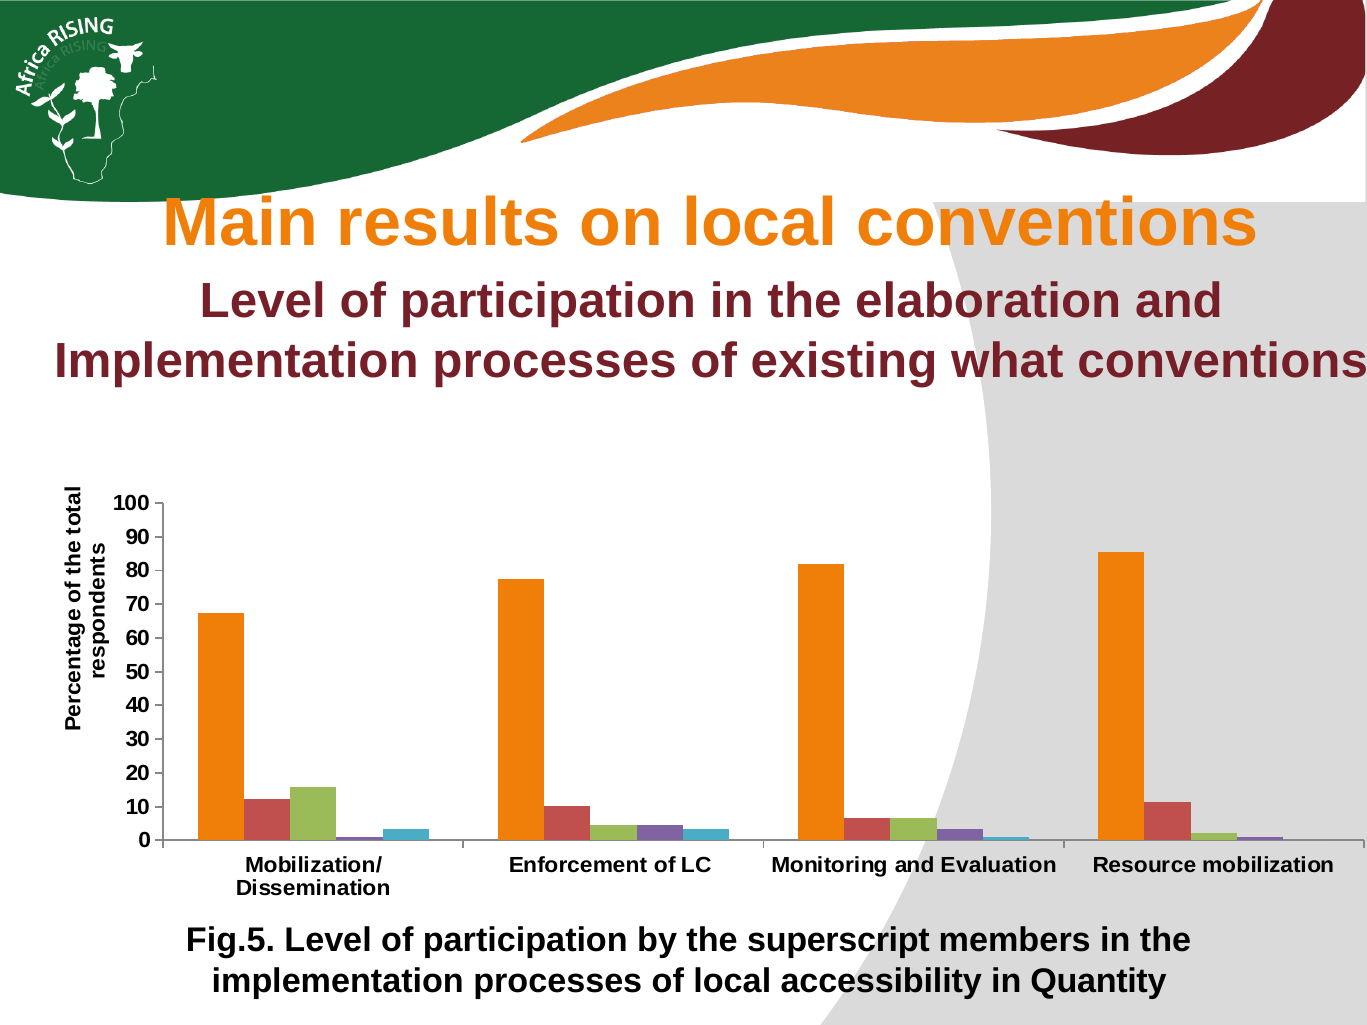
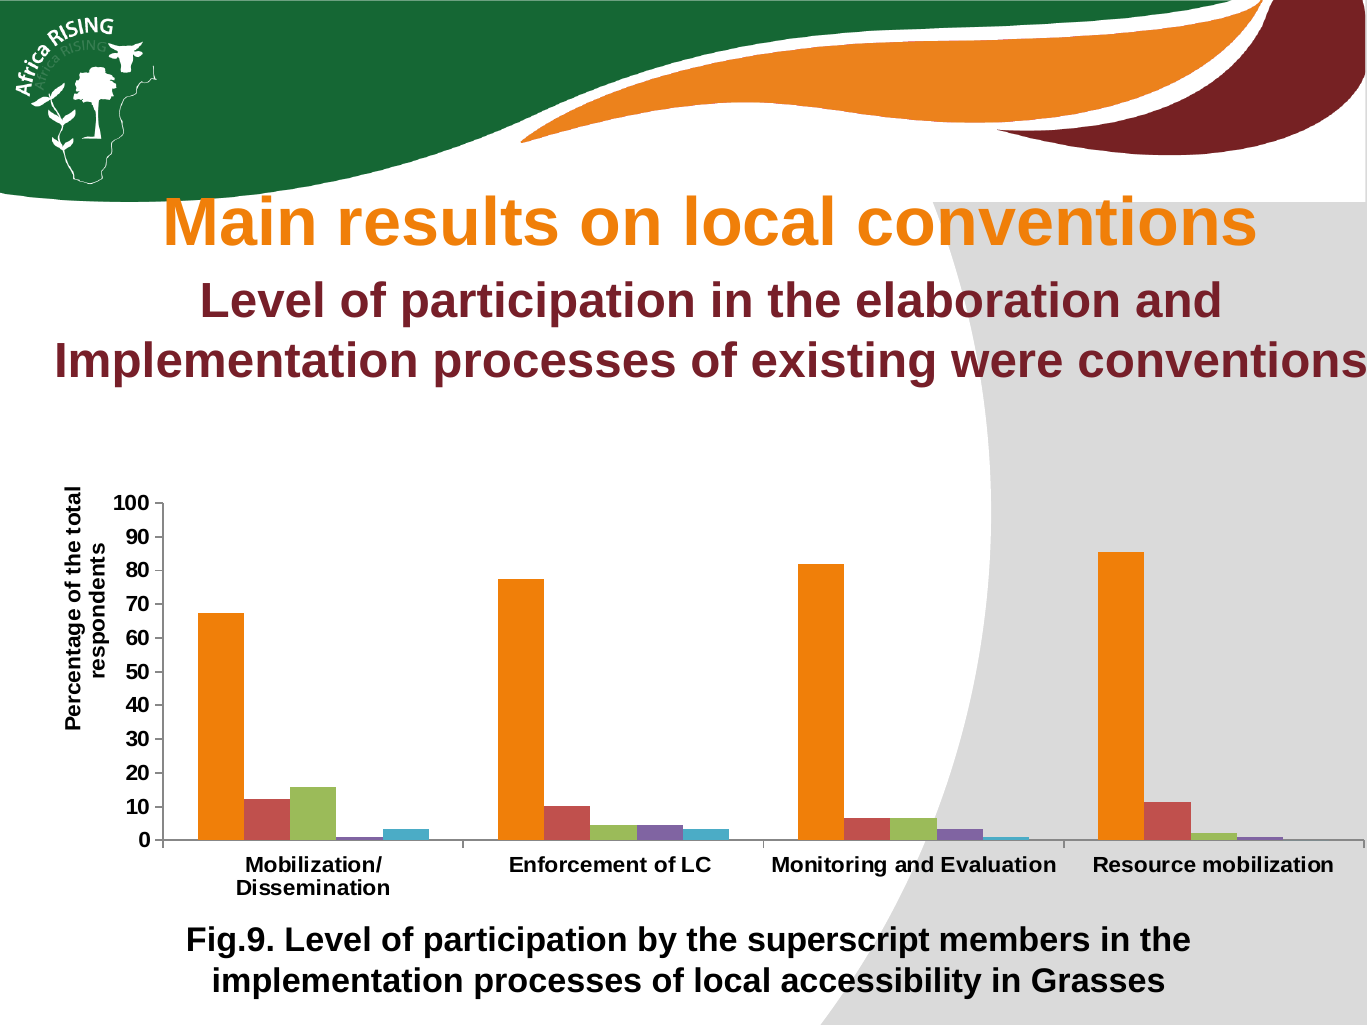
what: what -> were (1007, 361)
Fig.5: Fig.5 -> Fig.9 (231, 941)
Quantity: Quantity -> Grasses (1098, 982)
